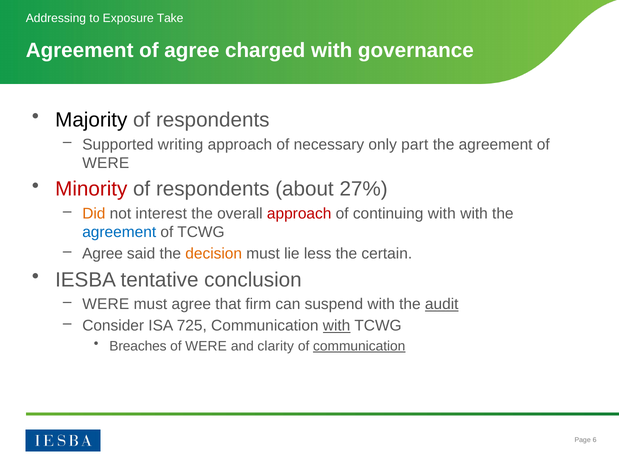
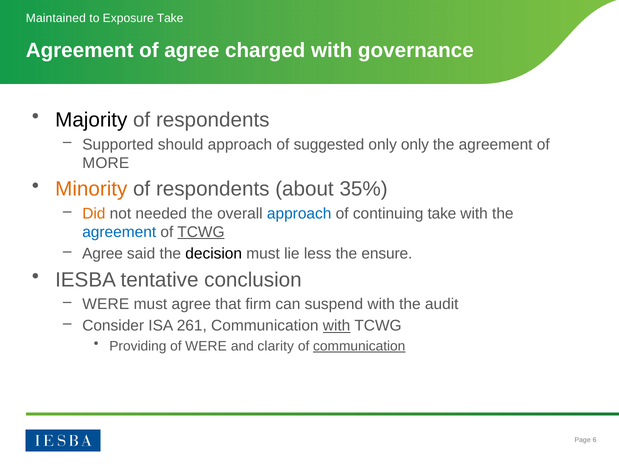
Addressing: Addressing -> Maintained (56, 18)
writing: writing -> should (181, 144)
necessary: necessary -> suggested (329, 144)
only part: part -> only (415, 144)
WERE: WERE -> MORE (106, 163)
Minority colour: red -> orange (91, 189)
27%: 27% -> 35% (364, 189)
interest: interest -> needed (161, 214)
approach colour: red -> blue (299, 214)
continuing with: with -> take (442, 214)
TCWG underline: none -> present (201, 232)
decision colour: orange -> black (214, 254)
certain: certain -> ensure (387, 254)
audit underline: present -> none (442, 304)
725: 725 -> 261 (192, 326)
Breaches: Breaches -> Providing (138, 346)
